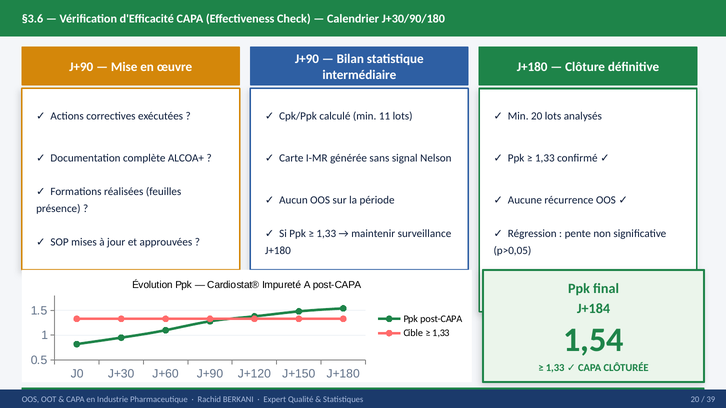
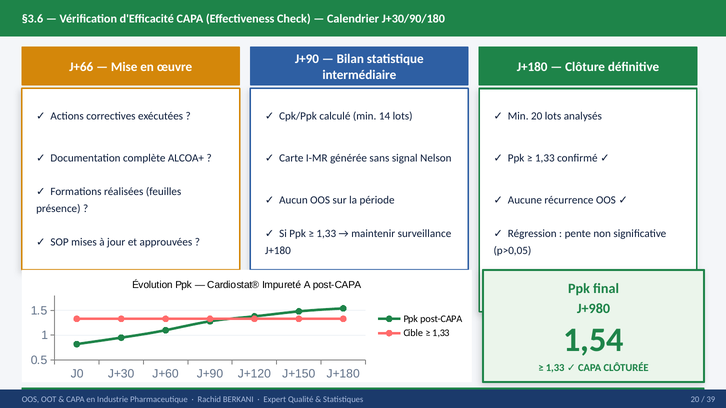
J+90: J+90 -> J+66 (81, 67)
11: 11 -> 14 (385, 116)
J+184: J+184 -> J+980 (593, 309)
